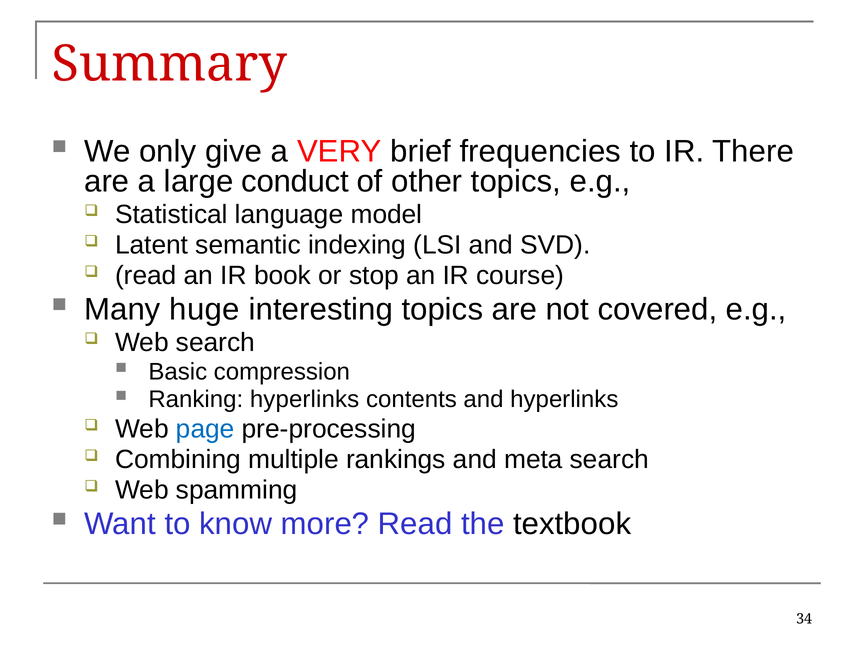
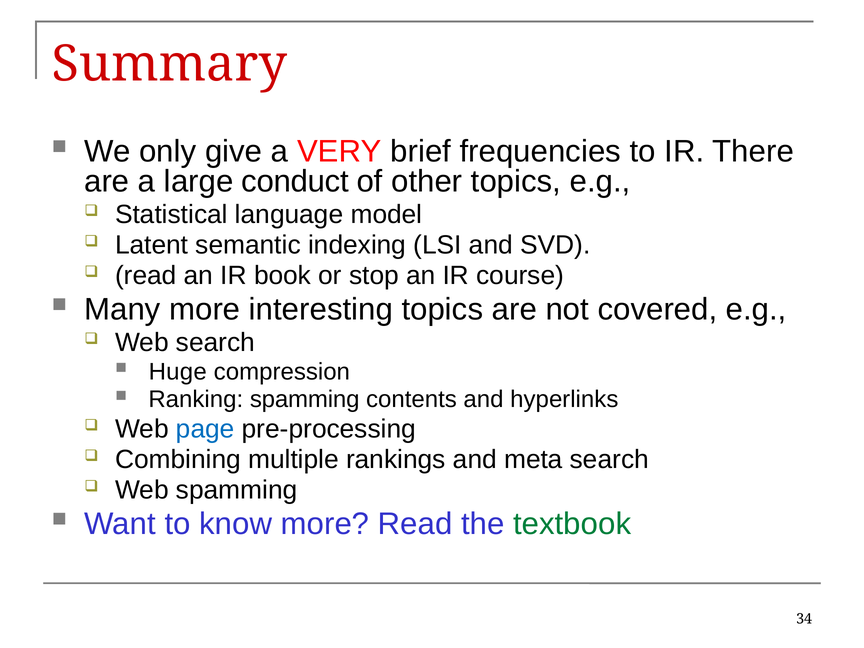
Many huge: huge -> more (205, 309)
Basic: Basic -> Huge (178, 372)
Ranking hyperlinks: hyperlinks -> spamming (305, 399)
textbook colour: black -> green (572, 524)
